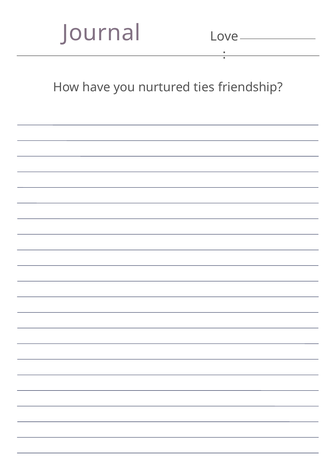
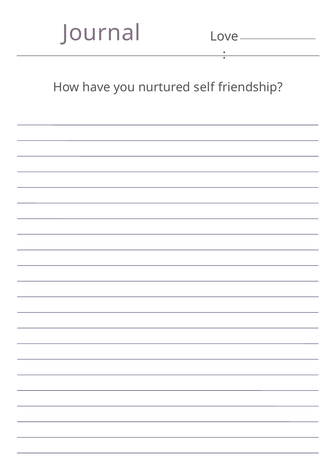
ties: ties -> self (204, 87)
